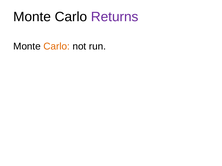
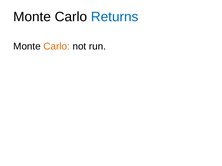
Returns colour: purple -> blue (115, 17)
